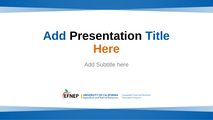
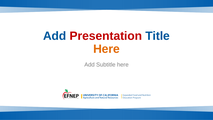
Presentation colour: black -> red (106, 36)
